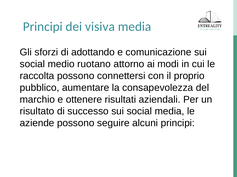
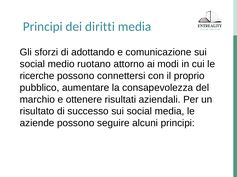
visiva: visiva -> diritti (100, 27)
raccolta: raccolta -> ricerche (37, 76)
